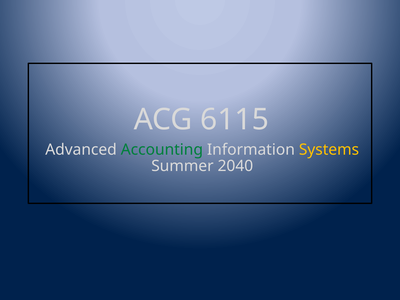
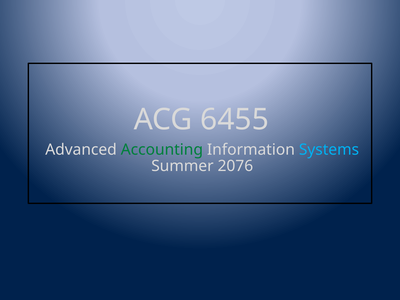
6115: 6115 -> 6455 (235, 120)
Systems colour: yellow -> light blue (329, 150)
2040: 2040 -> 2076 (235, 166)
